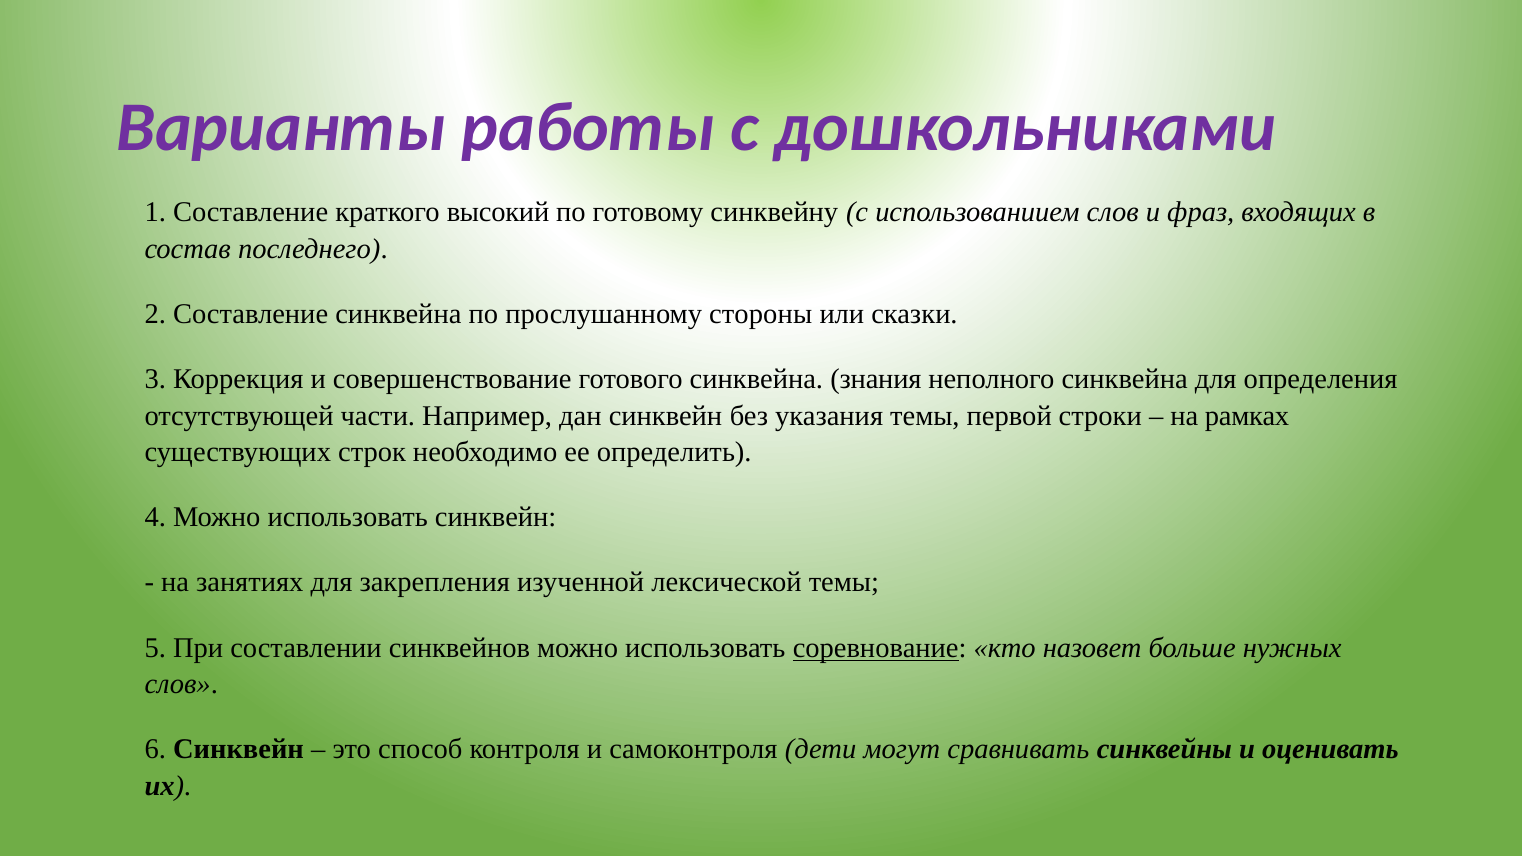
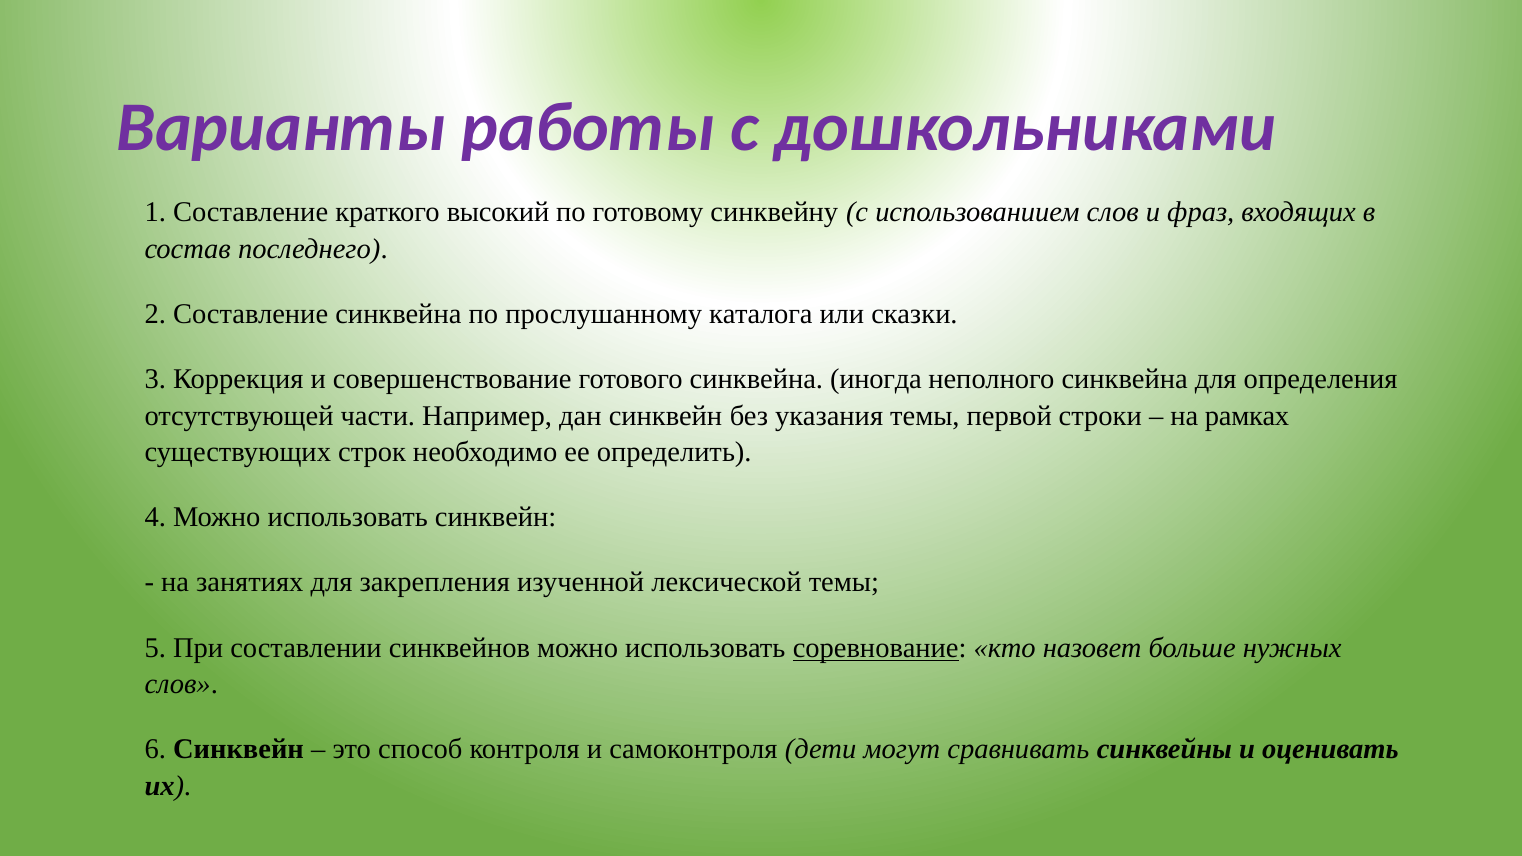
стороны: стороны -> каталога (761, 314)
знания: знания -> иногда (876, 379)
